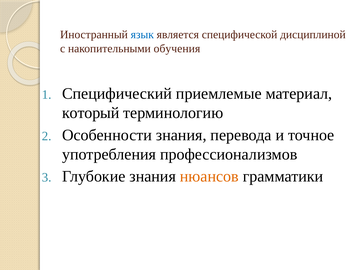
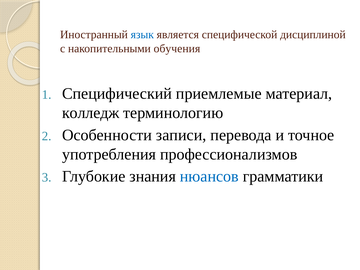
который: который -> колледж (91, 113)
Особенности знания: знания -> записи (181, 135)
нюансов colour: orange -> blue (209, 176)
